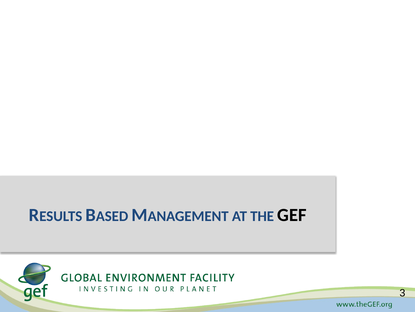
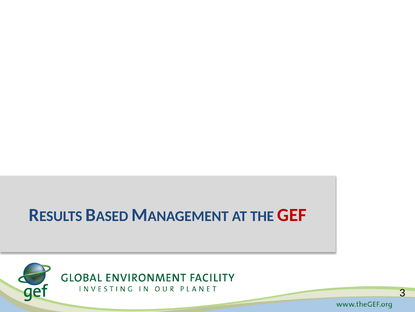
GEF colour: black -> red (292, 215)
